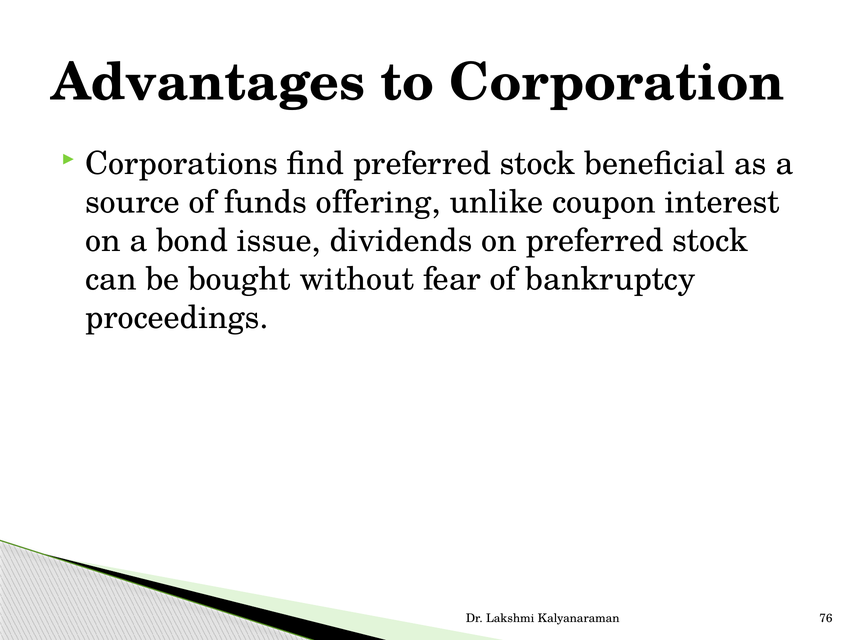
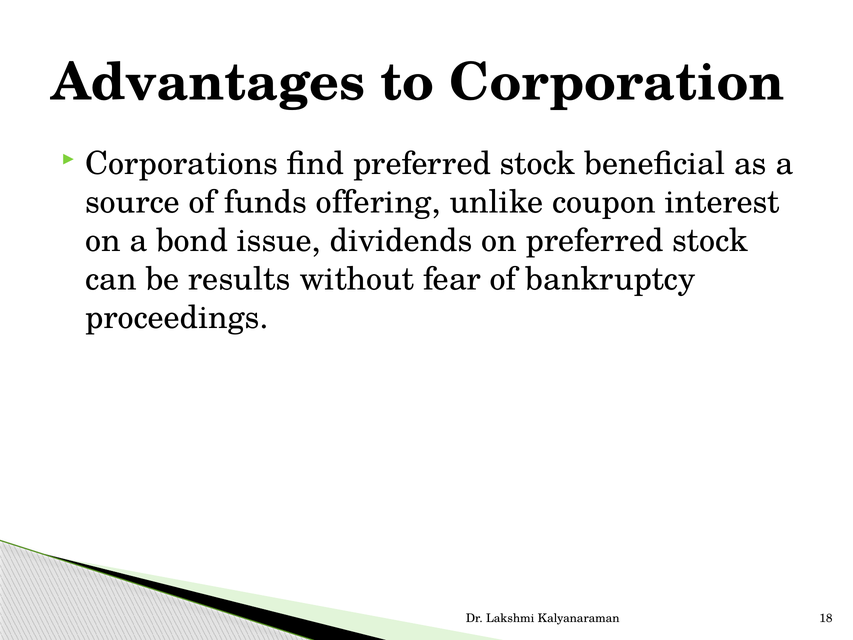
bought: bought -> results (239, 279)
76: 76 -> 18 (826, 618)
